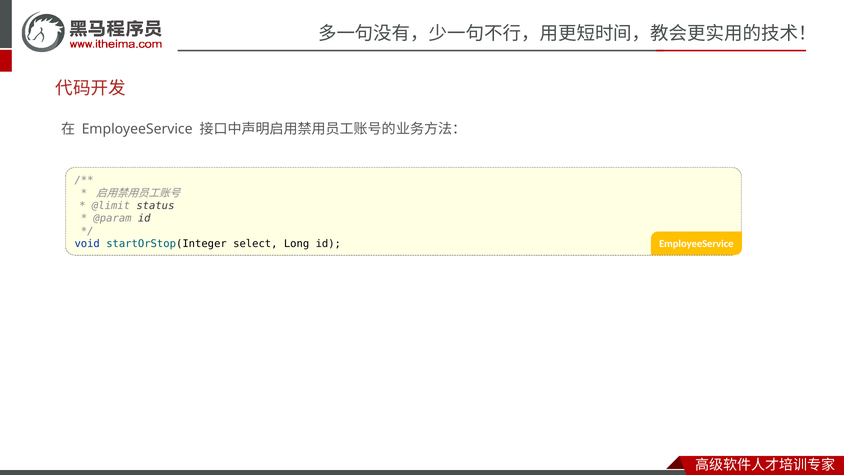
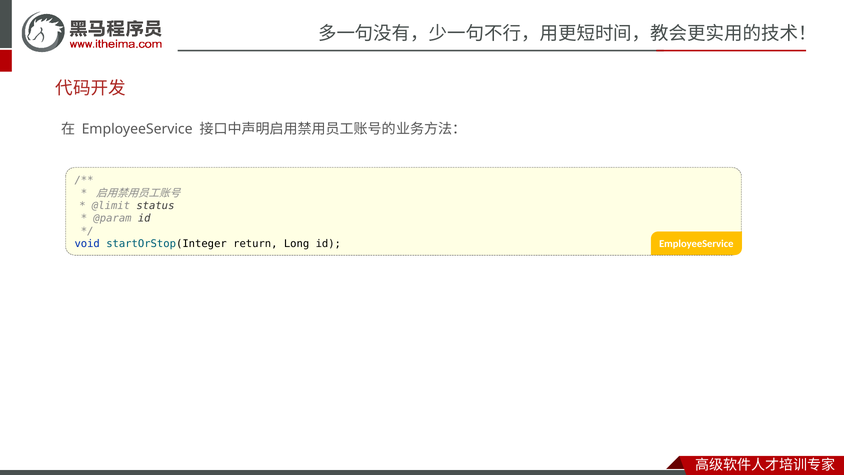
select: select -> return (255, 244)
